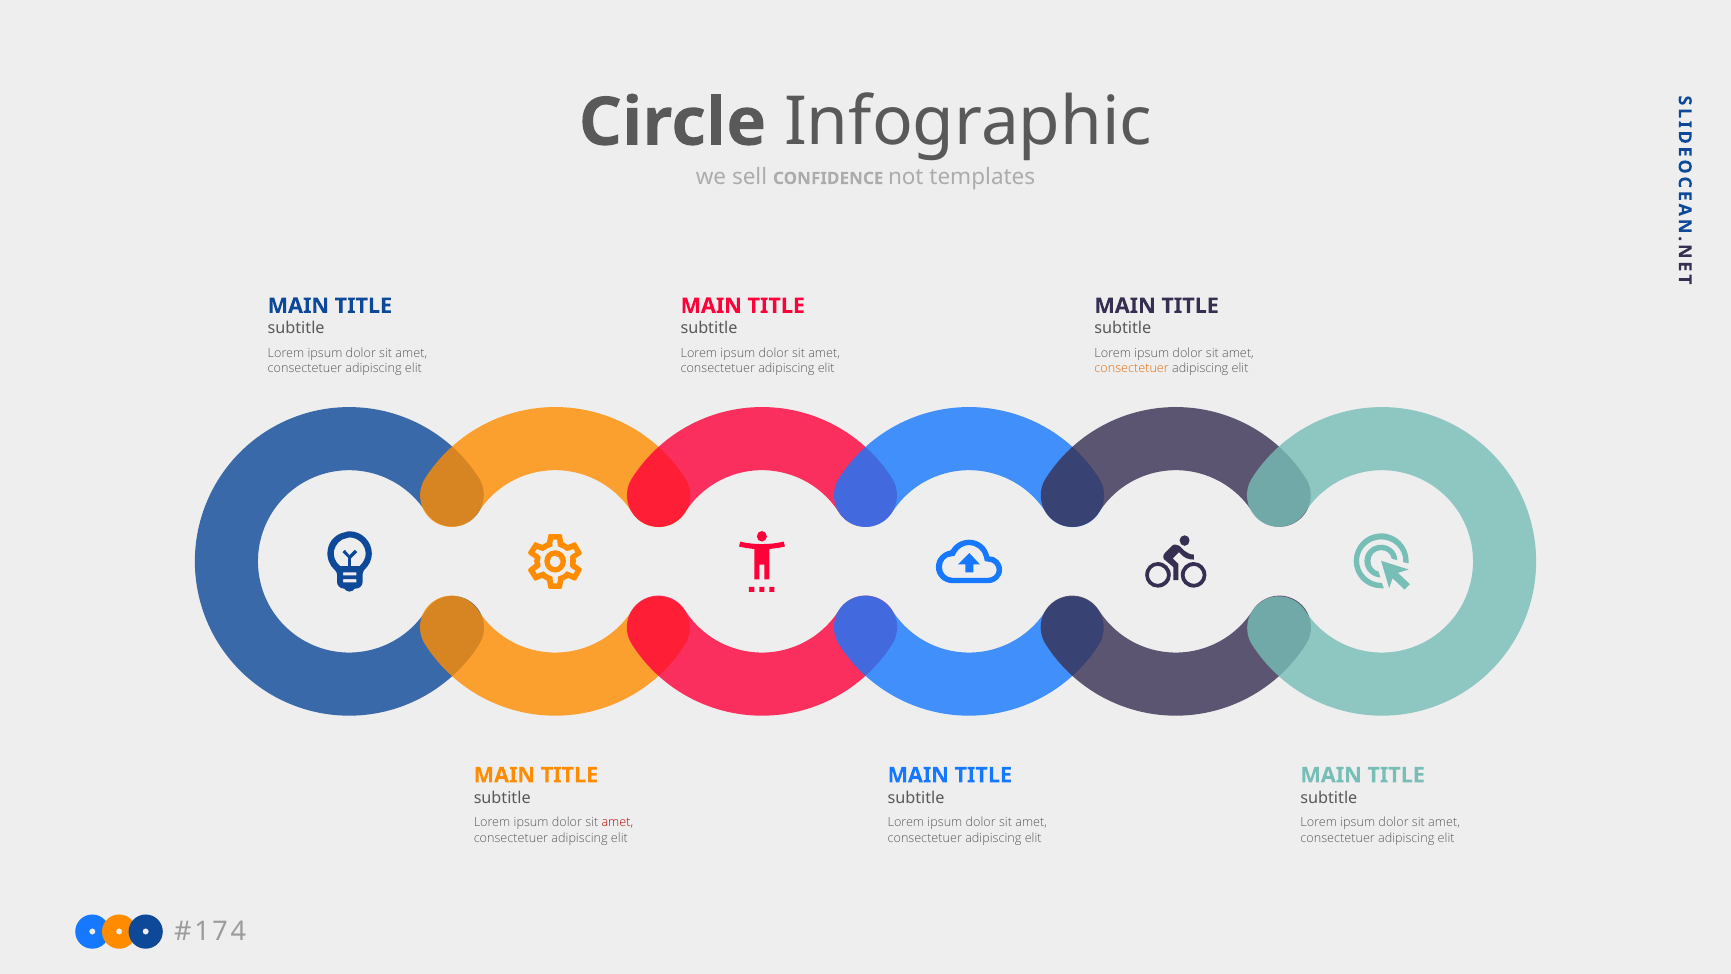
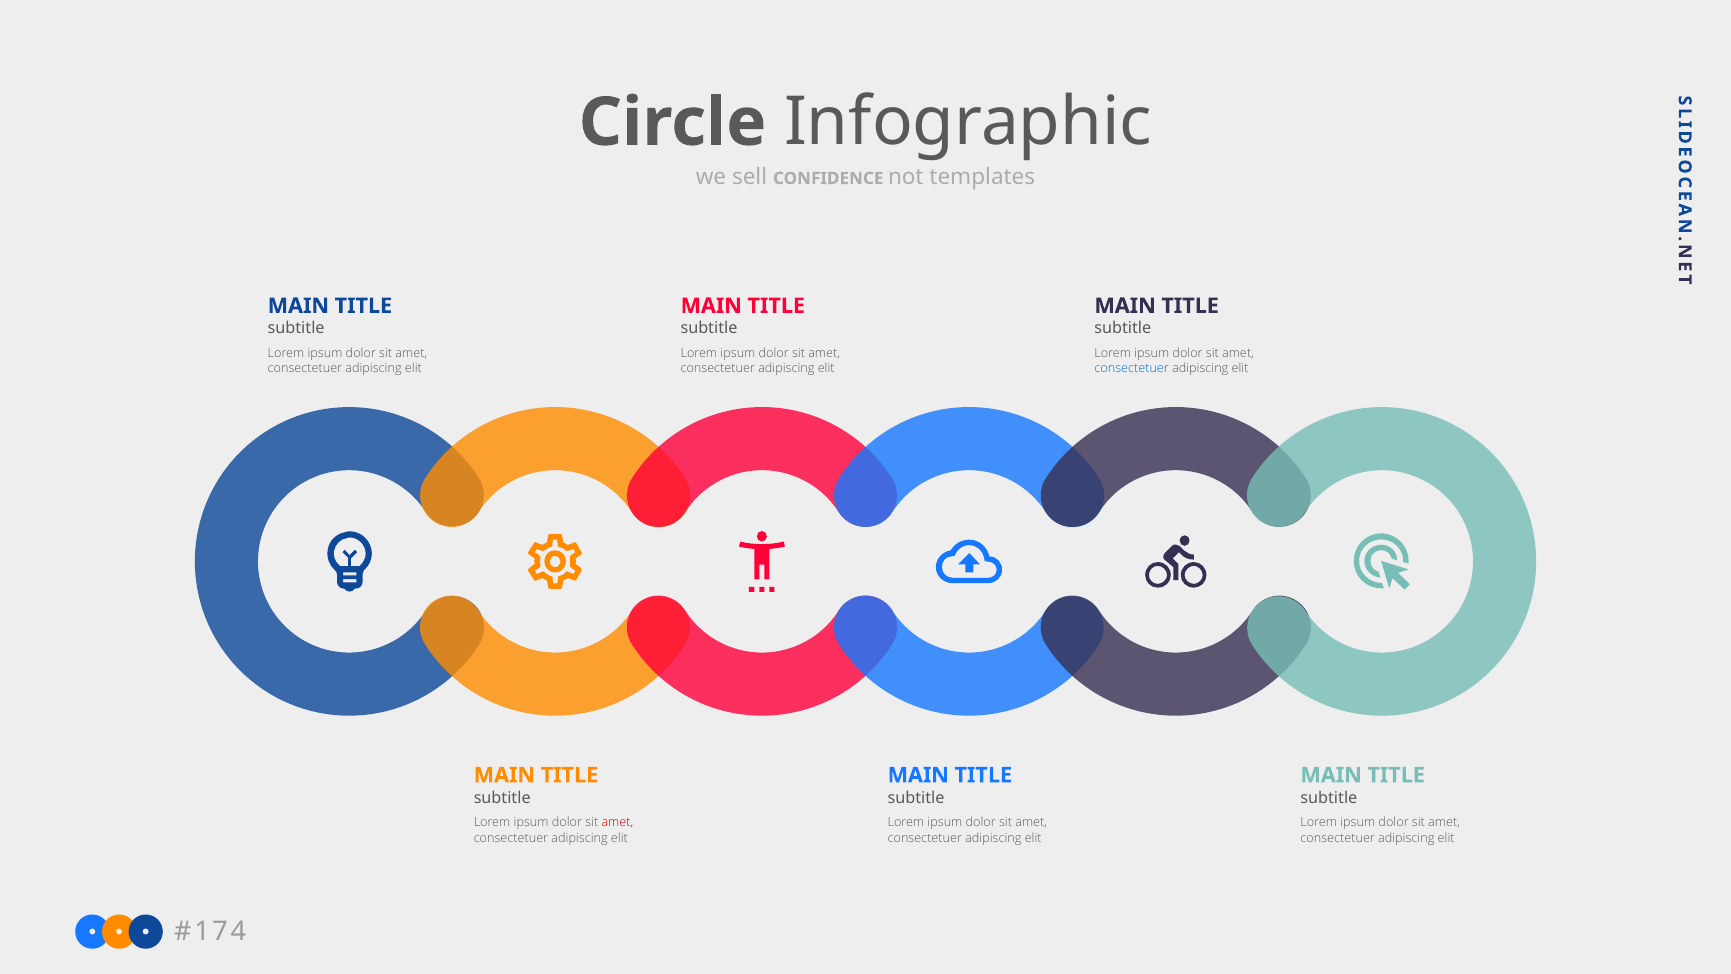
consectetuer colour: orange -> blue (1132, 368)
